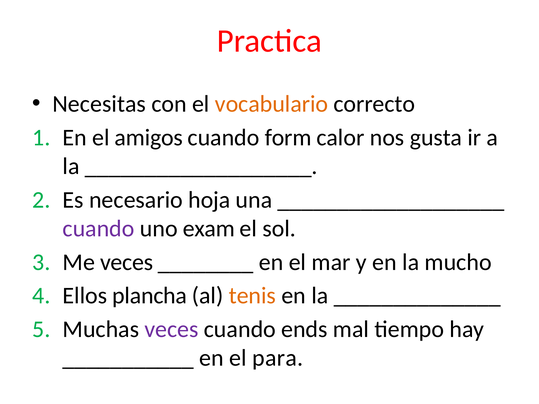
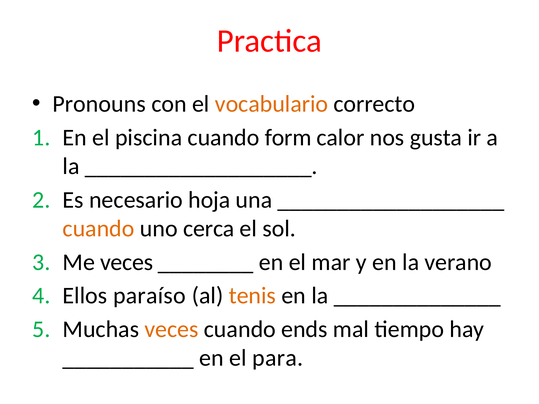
Necesitas: Necesitas -> Pronouns (99, 104)
amigos: amigos -> piscina (149, 138)
cuando colour: purple -> orange (99, 229)
exam: exam -> cerca (209, 229)
mucho: mucho -> verano (458, 262)
plancha: plancha -> paraíso (149, 296)
veces colour: purple -> orange (172, 329)
